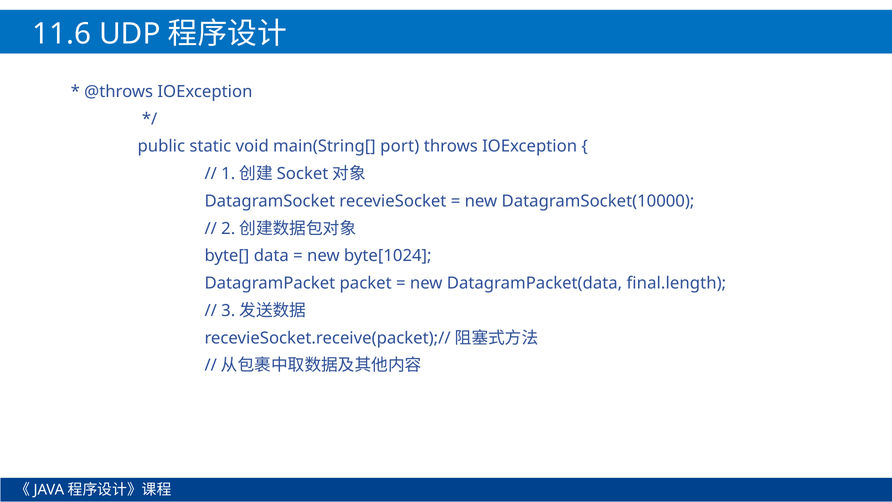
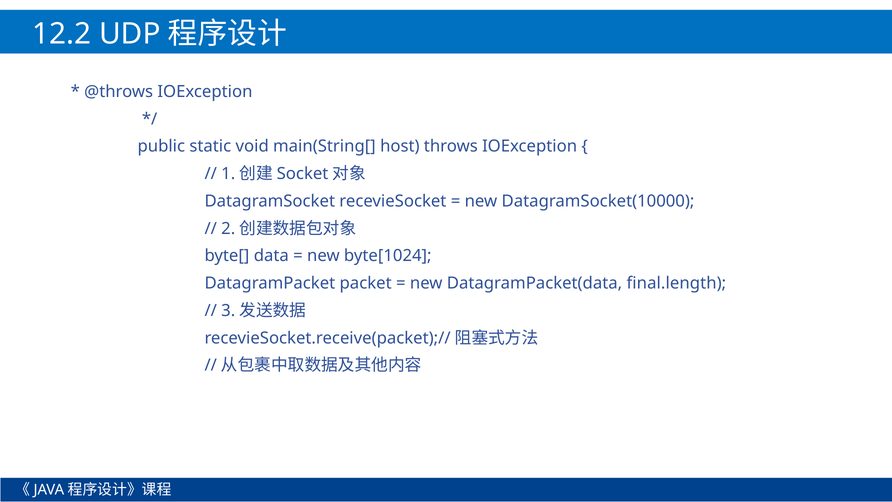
11.6: 11.6 -> 12.2 (62, 34)
port: port -> host (400, 146)
